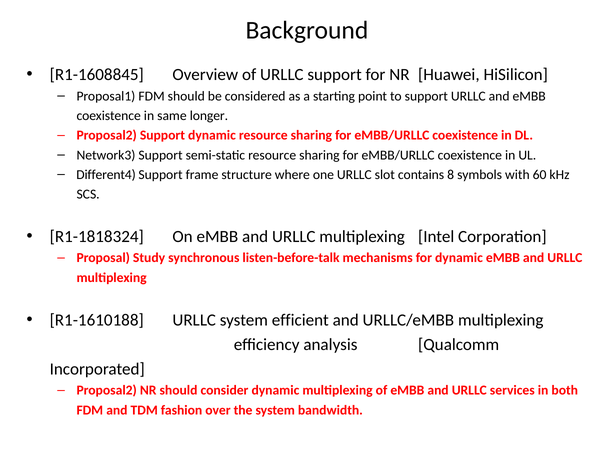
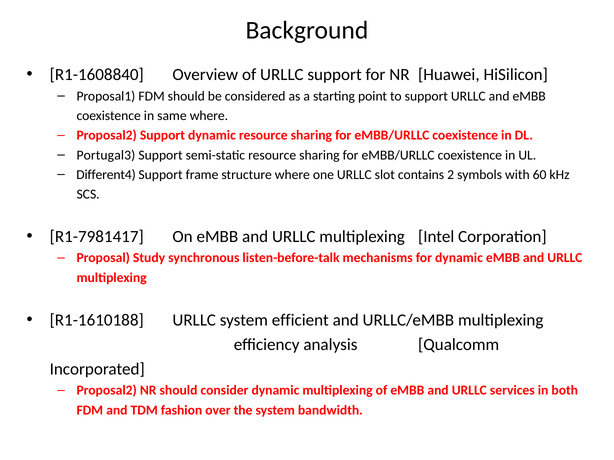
R1-1608845: R1-1608845 -> R1-1608840 (97, 75)
same longer: longer -> where (209, 116)
Network3: Network3 -> Portugal3 (106, 155)
8: 8 -> 2 (451, 175)
R1-1818324: R1-1818324 -> R1-7981417 (97, 237)
